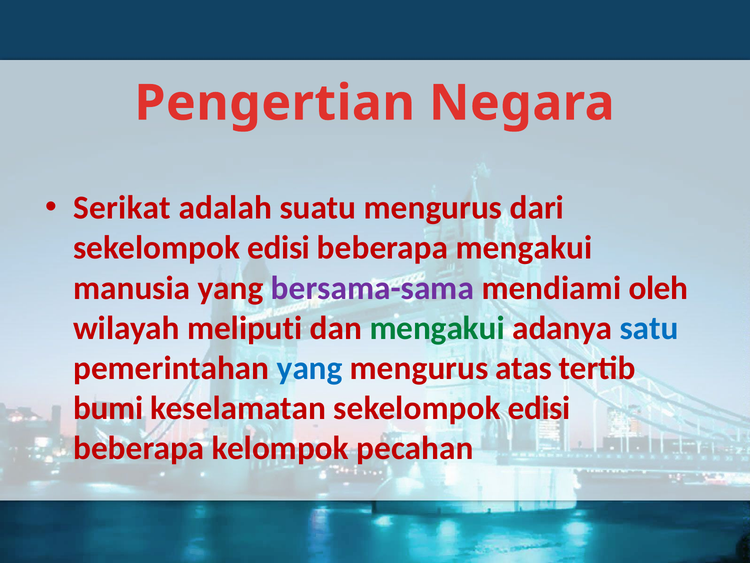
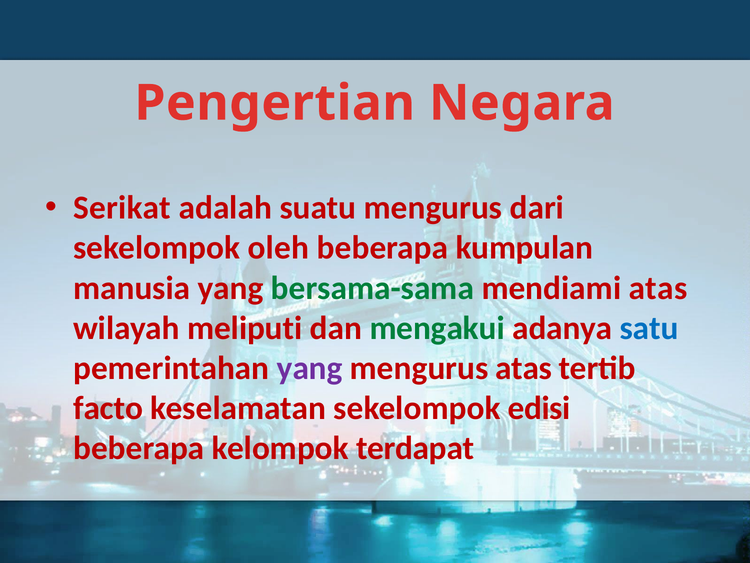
edisi: edisi -> oleh (278, 248)
beberapa mengakui: mengakui -> kumpulan (524, 248)
bersama-sama colour: purple -> green (372, 288)
mendiami oleh: oleh -> atas (658, 288)
yang colour: blue -> purple (310, 368)
bumi: bumi -> facto (108, 408)
pecahan: pecahan -> terdapat (415, 448)
